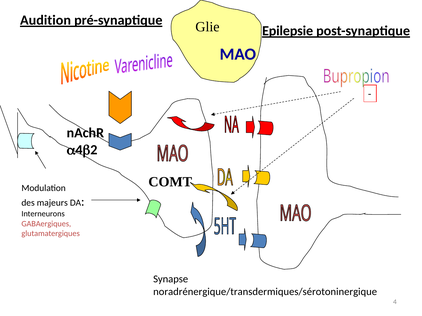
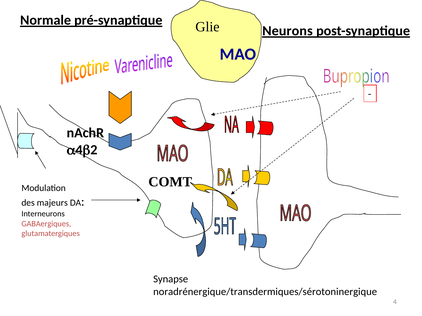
Audition: Audition -> Normale (46, 20)
Epilepsie: Epilepsie -> Neurons (287, 31)
